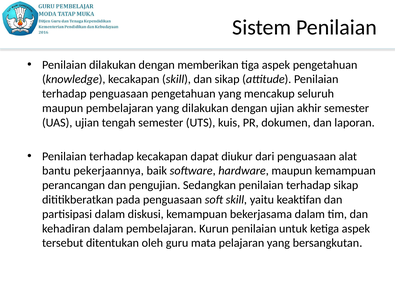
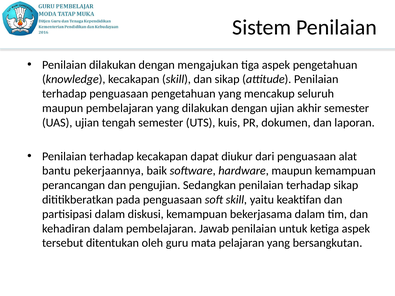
memberikan: memberikan -> mengajukan (208, 65)
Kurun: Kurun -> Jawab (214, 229)
